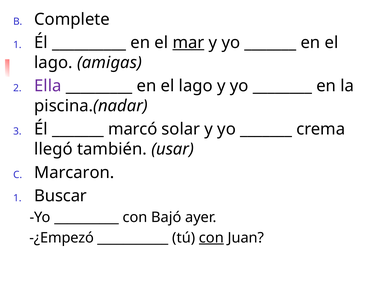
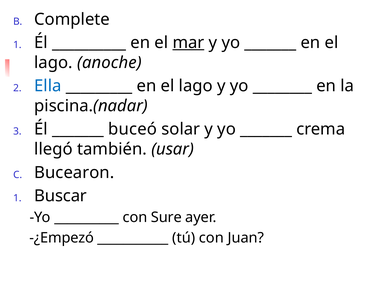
amigas: amigas -> anoche (109, 63)
Ella colour: purple -> blue (48, 86)
marcó: marcó -> buceó (133, 129)
Marcaron: Marcaron -> Bucearon (74, 173)
Bajó: Bajó -> Sure (166, 218)
con underline: present -> none (211, 238)
